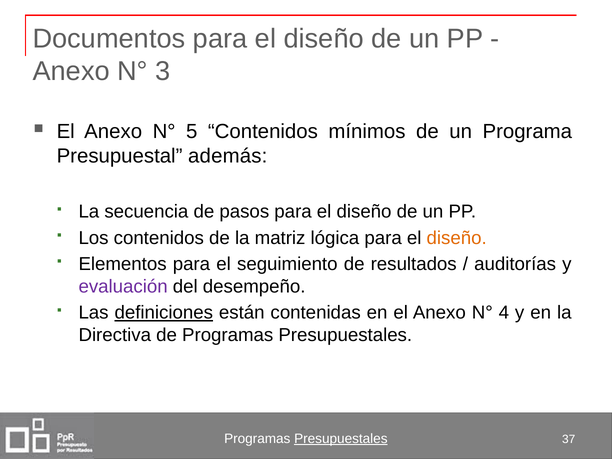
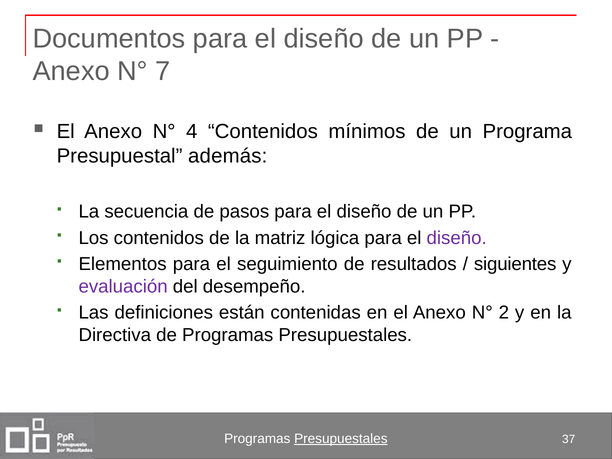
3: 3 -> 7 (163, 71)
5: 5 -> 4 (192, 132)
diseño colour: orange -> purple (457, 238)
auditorías: auditorías -> siguientes (515, 264)
definiciones underline: present -> none (164, 313)
4: 4 -> 2 (504, 313)
